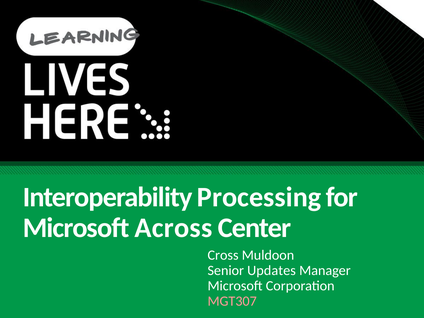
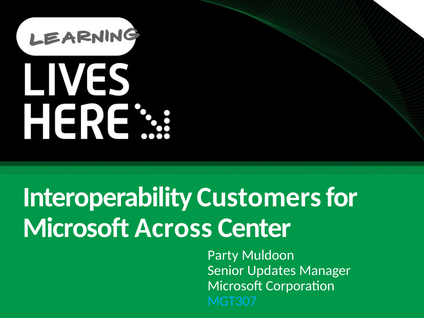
Processing: Processing -> Customers (259, 197)
Cross: Cross -> Party (223, 255)
MGT307 colour: pink -> light blue (232, 301)
